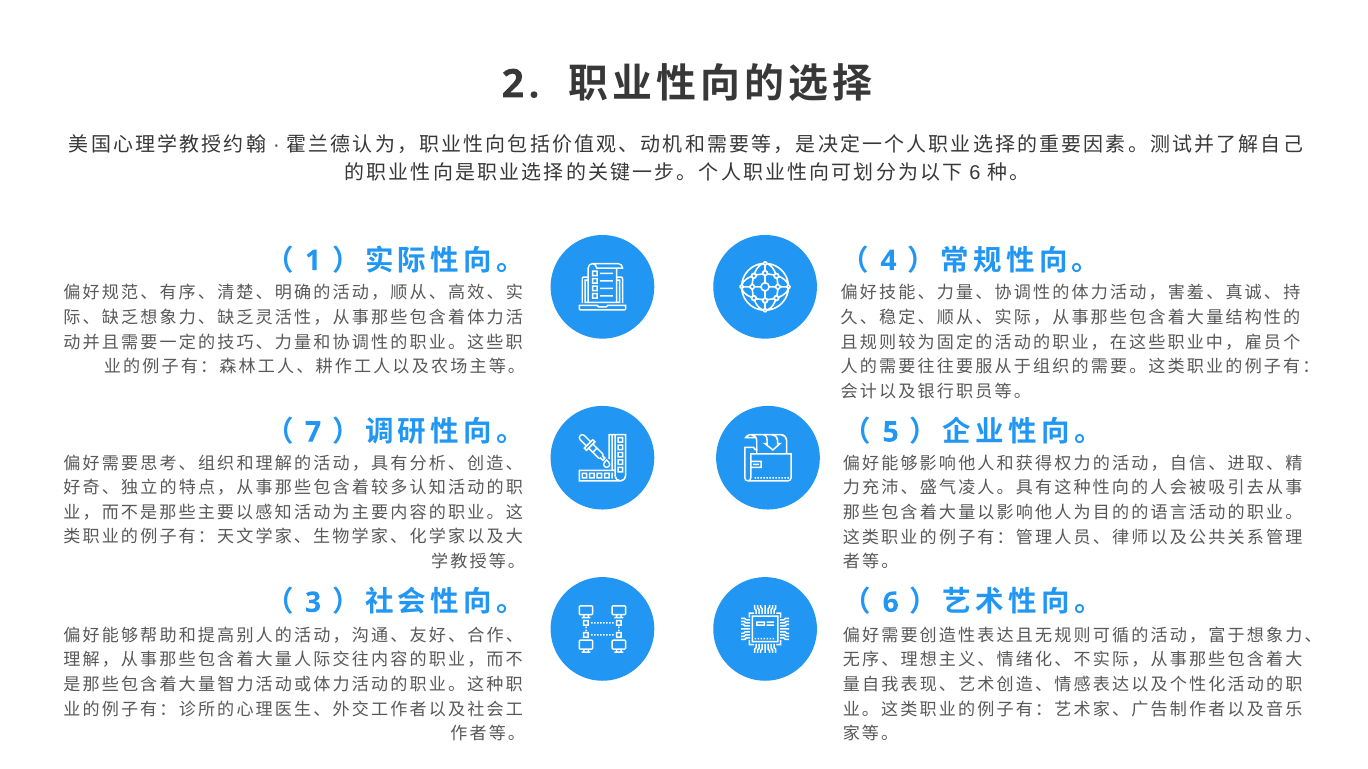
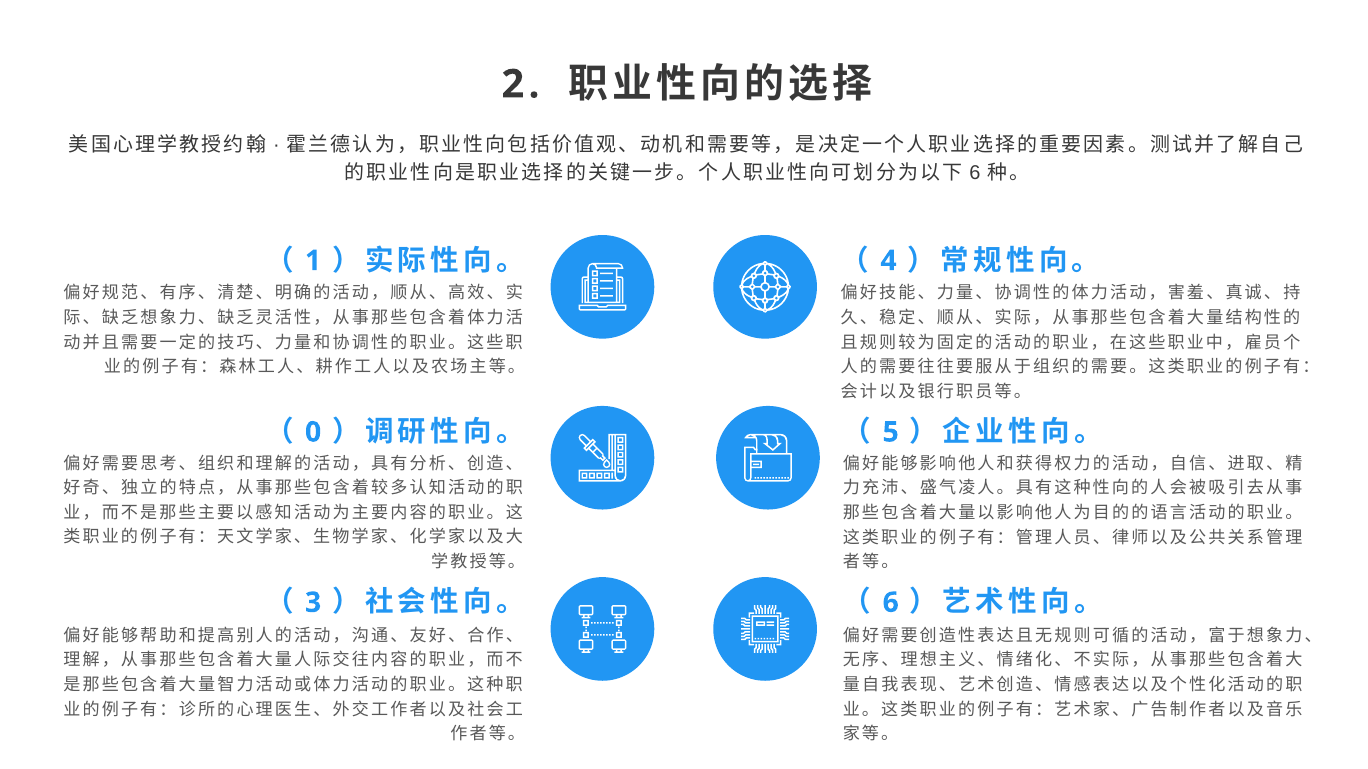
7: 7 -> 0 (313, 432)
